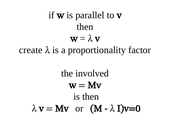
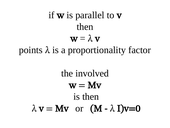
create: create -> points (31, 50)
